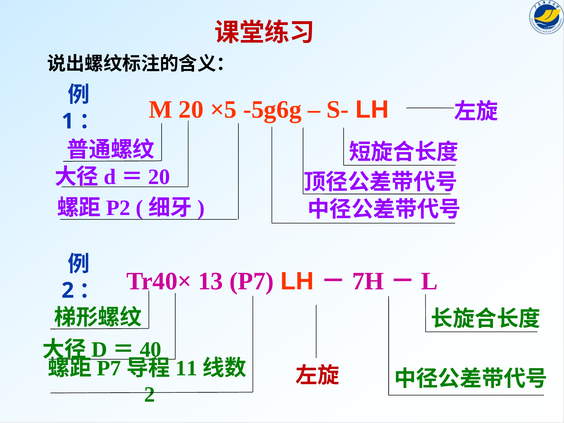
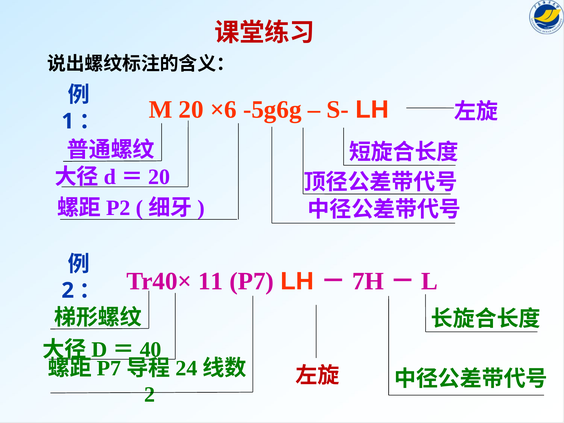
×5: ×5 -> ×6 (223, 110)
13: 13 -> 11 (211, 281)
11: 11 -> 24 (186, 368)
